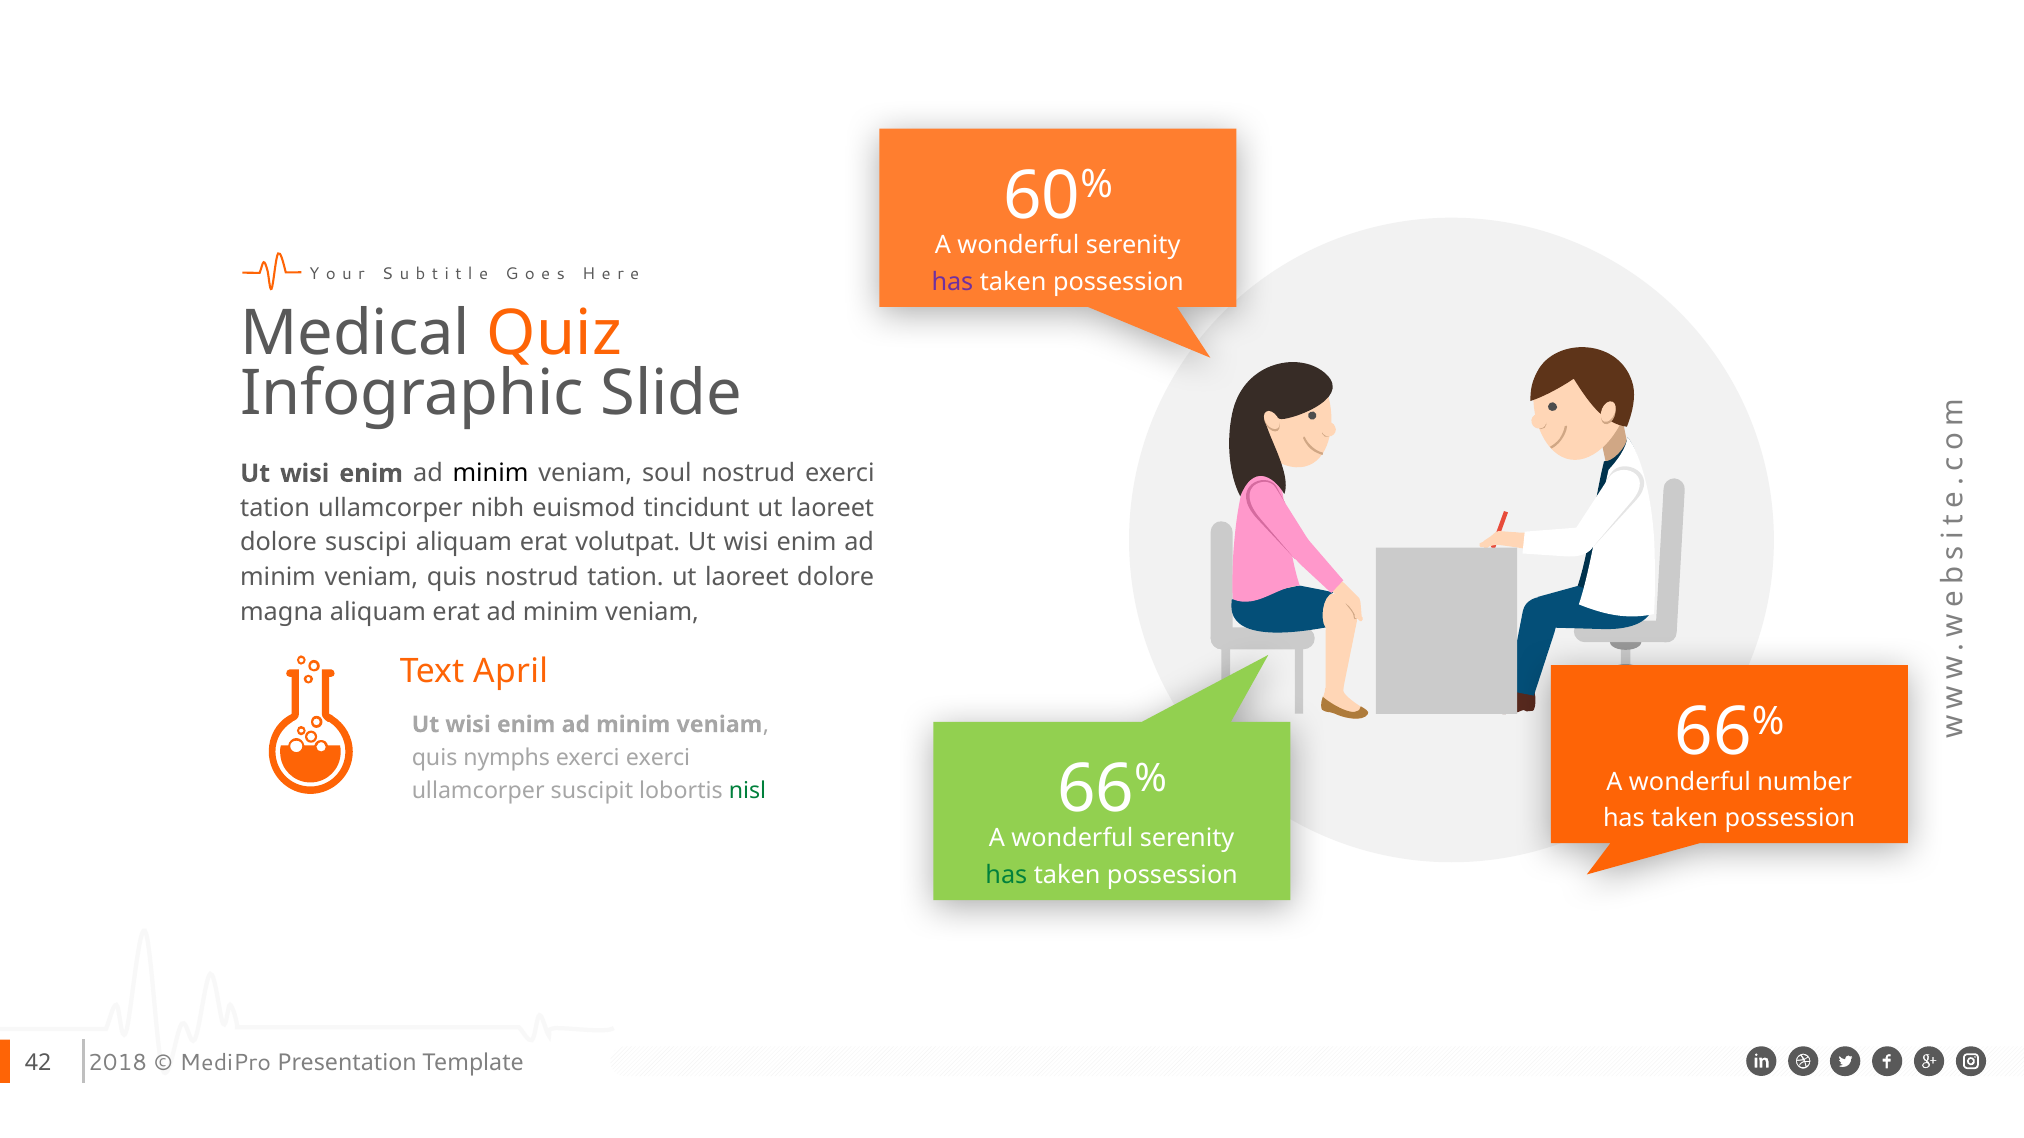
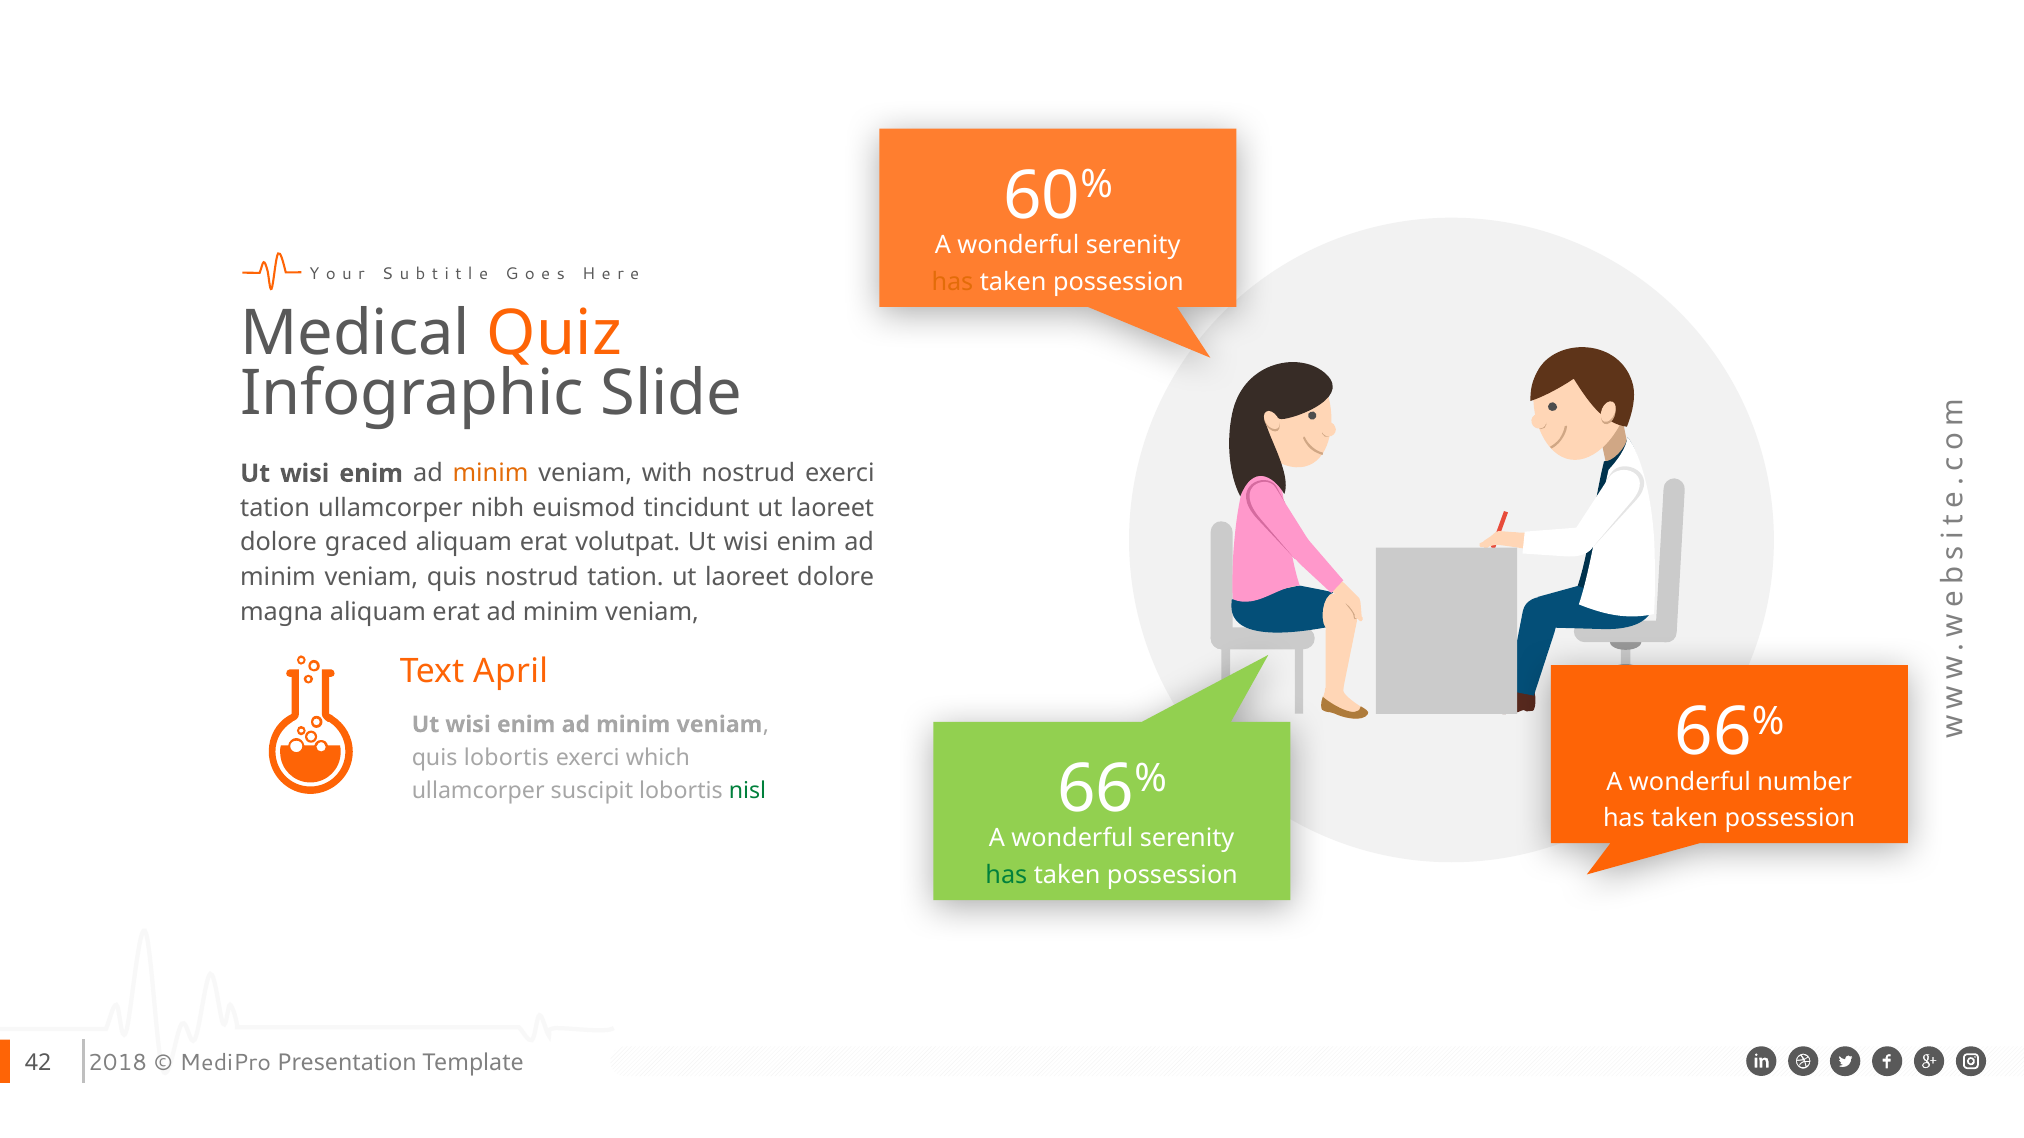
has colour: purple -> orange (952, 282)
minim colour: black -> orange (491, 474)
soul: soul -> with (667, 474)
suscipi: suscipi -> graced (366, 543)
quis nymphs: nymphs -> lobortis (506, 758)
exerci exerci: exerci -> which (658, 758)
